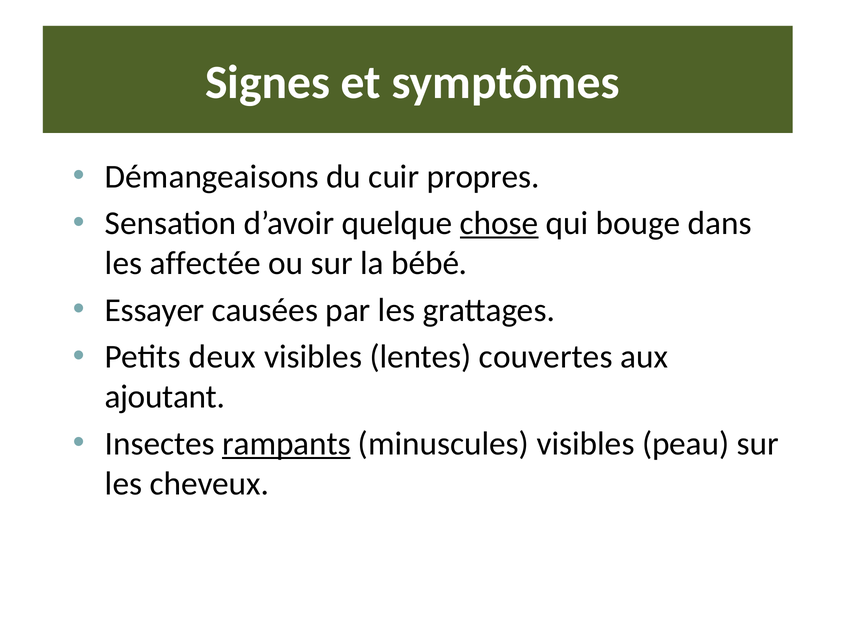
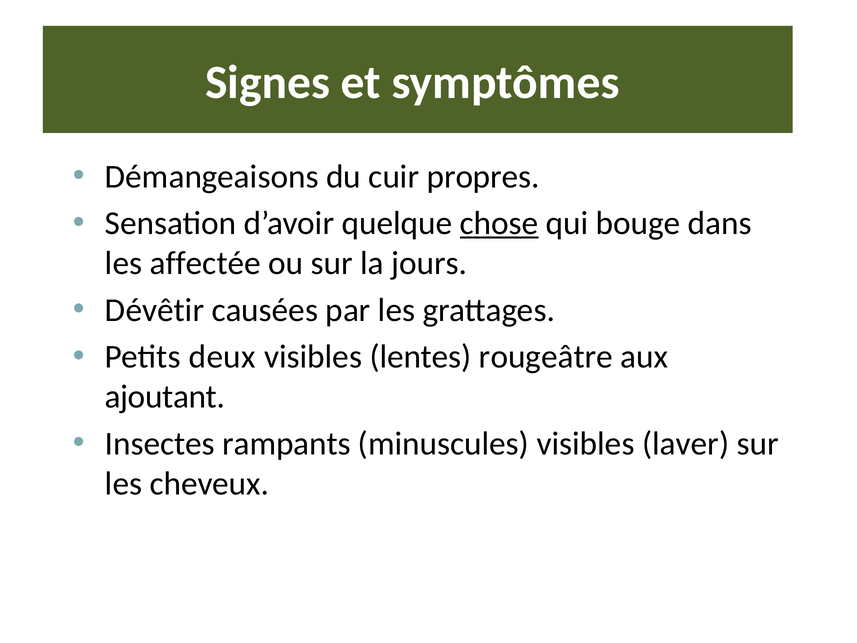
bébé: bébé -> jours (429, 263)
Essayer: Essayer -> Dévêtir (155, 310)
couvertes: couvertes -> rougeâtre (546, 357)
rampants underline: present -> none (286, 443)
peau: peau -> laver (686, 443)
